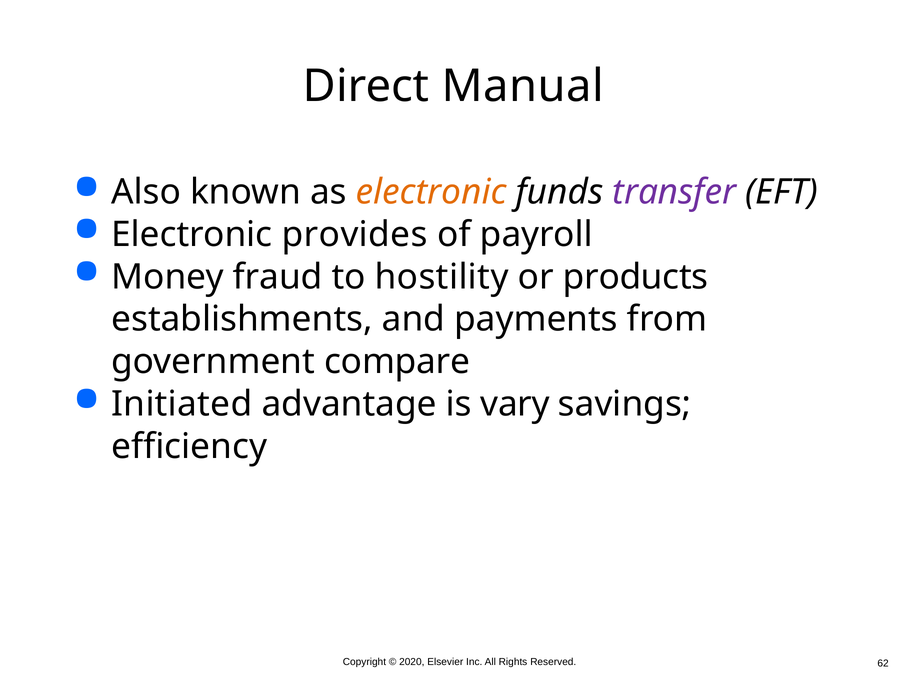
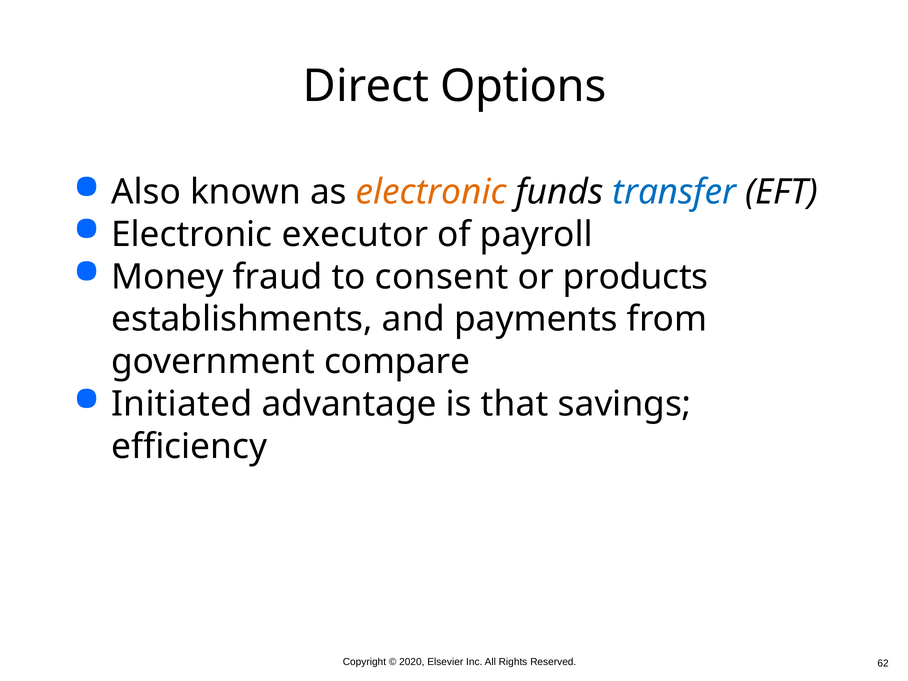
Manual: Manual -> Options (523, 86)
transfer colour: purple -> blue (674, 192)
provides: provides -> executor (355, 235)
hostility: hostility -> consent (442, 277)
vary: vary -> that (515, 404)
